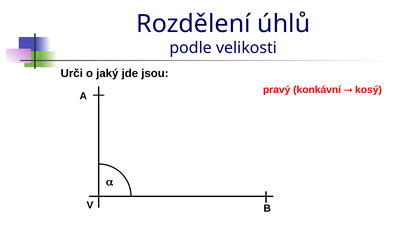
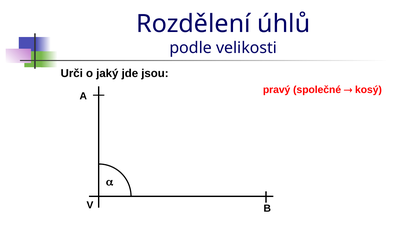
konkávní: konkávní -> společné (317, 90)
